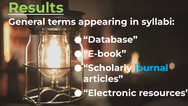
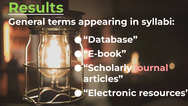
journal colour: light blue -> pink (151, 68)
